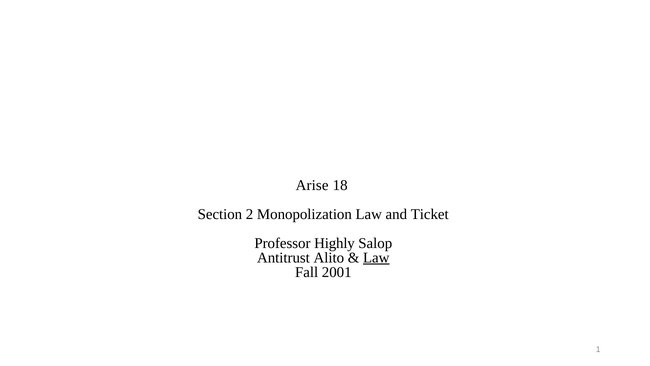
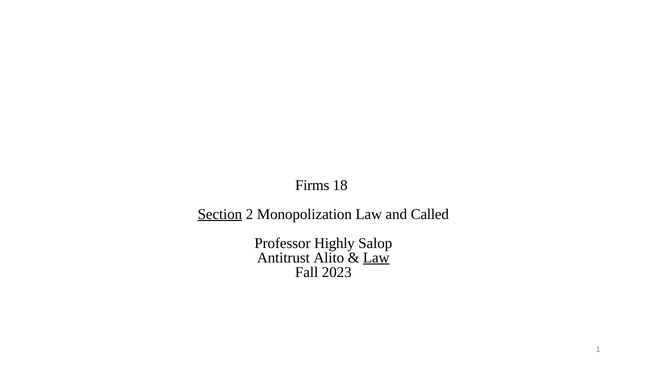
Arise: Arise -> Firms (312, 185)
Section underline: none -> present (220, 214)
Ticket: Ticket -> Called (430, 214)
2001: 2001 -> 2023 (337, 272)
